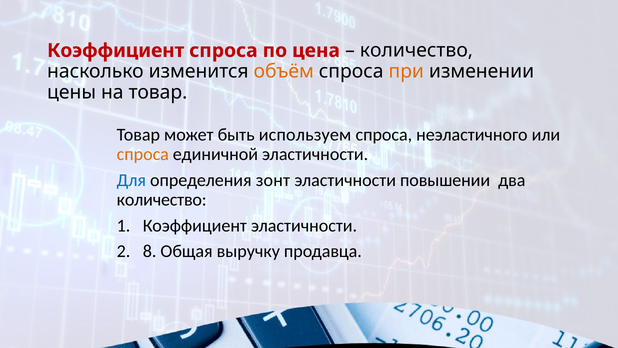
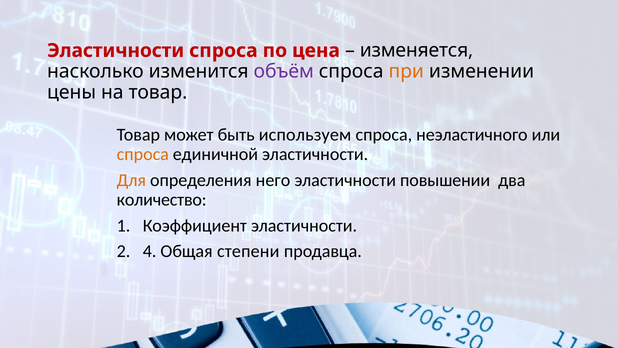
Коэффициент: Коэффициент -> Эластичности (116, 51)
количество: количество -> изменяется (417, 51)
объём colour: orange -> purple (284, 71)
Для colour: blue -> orange (131, 180)
зонт: зонт -> него (273, 180)
8: 8 -> 4 (150, 251)
выручку: выручку -> степени (248, 251)
